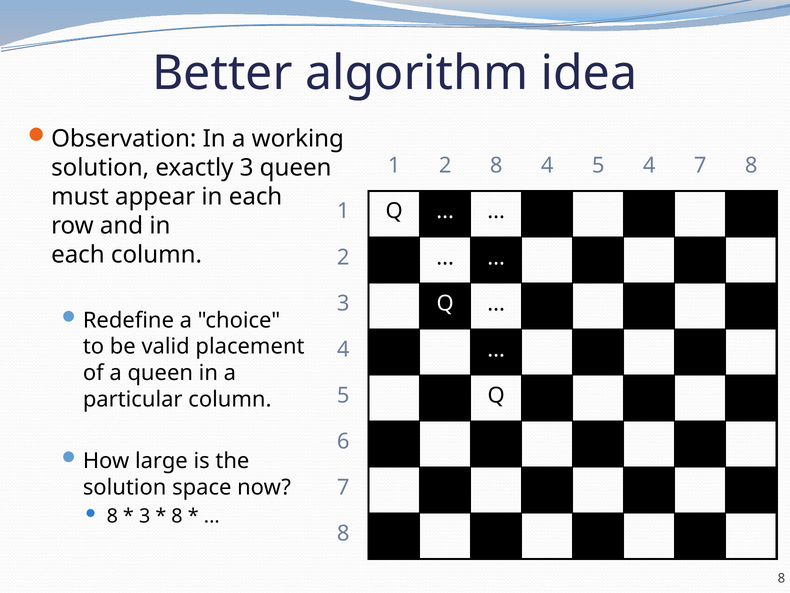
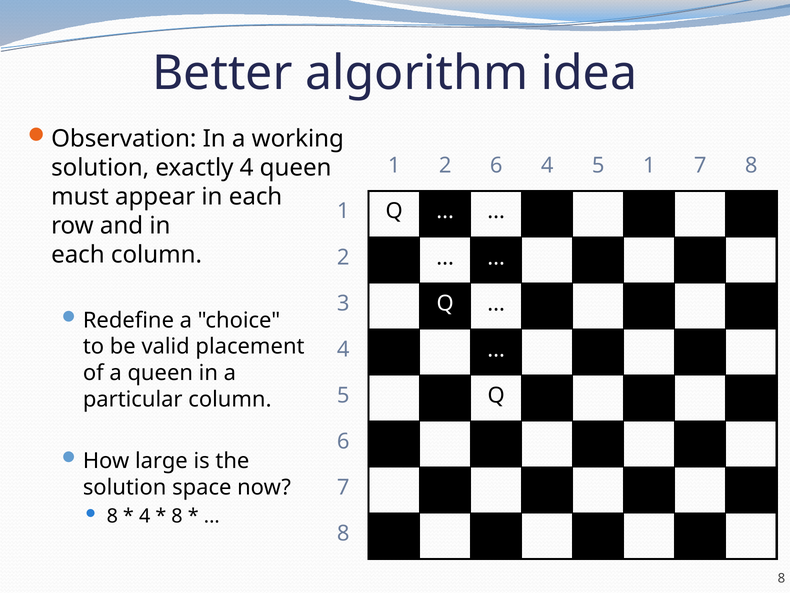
2 8: 8 -> 6 (496, 165)
5 4: 4 -> 1 (649, 165)
exactly 3: 3 -> 4 (247, 168)
3: 3 -> 4 (145, 516)
